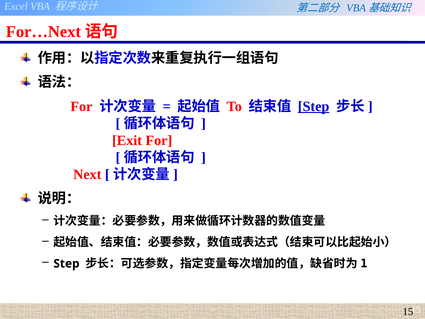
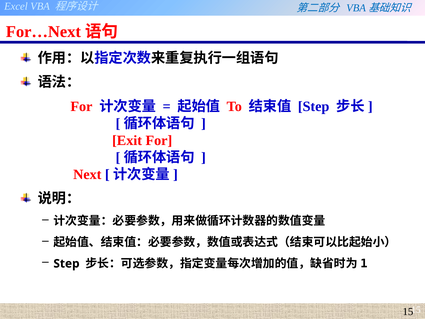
Step underline: present -> none (314, 106)
